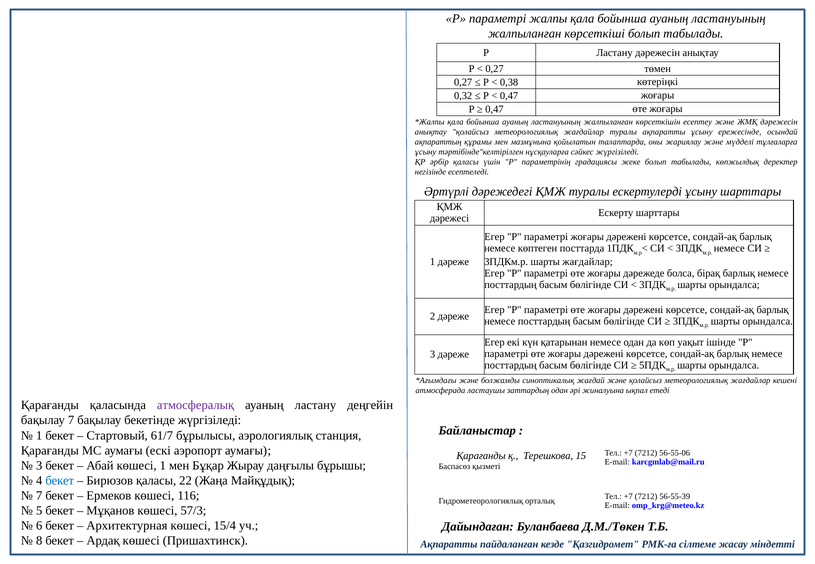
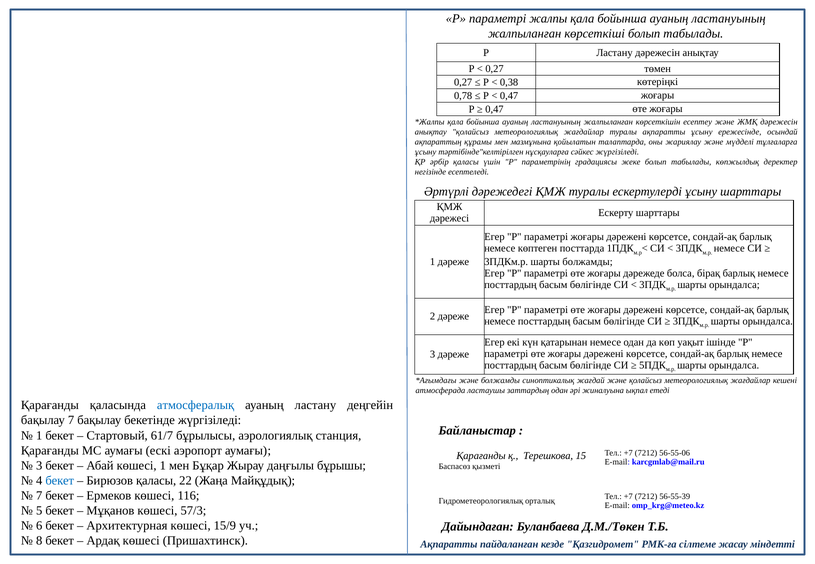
0,32: 0,32 -> 0,78 (463, 96)
шарты жағдайлар: жағдайлар -> болжамды (588, 262)
атмосфералық colour: purple -> blue (196, 405)
15/4: 15/4 -> 15/9 (225, 526)
